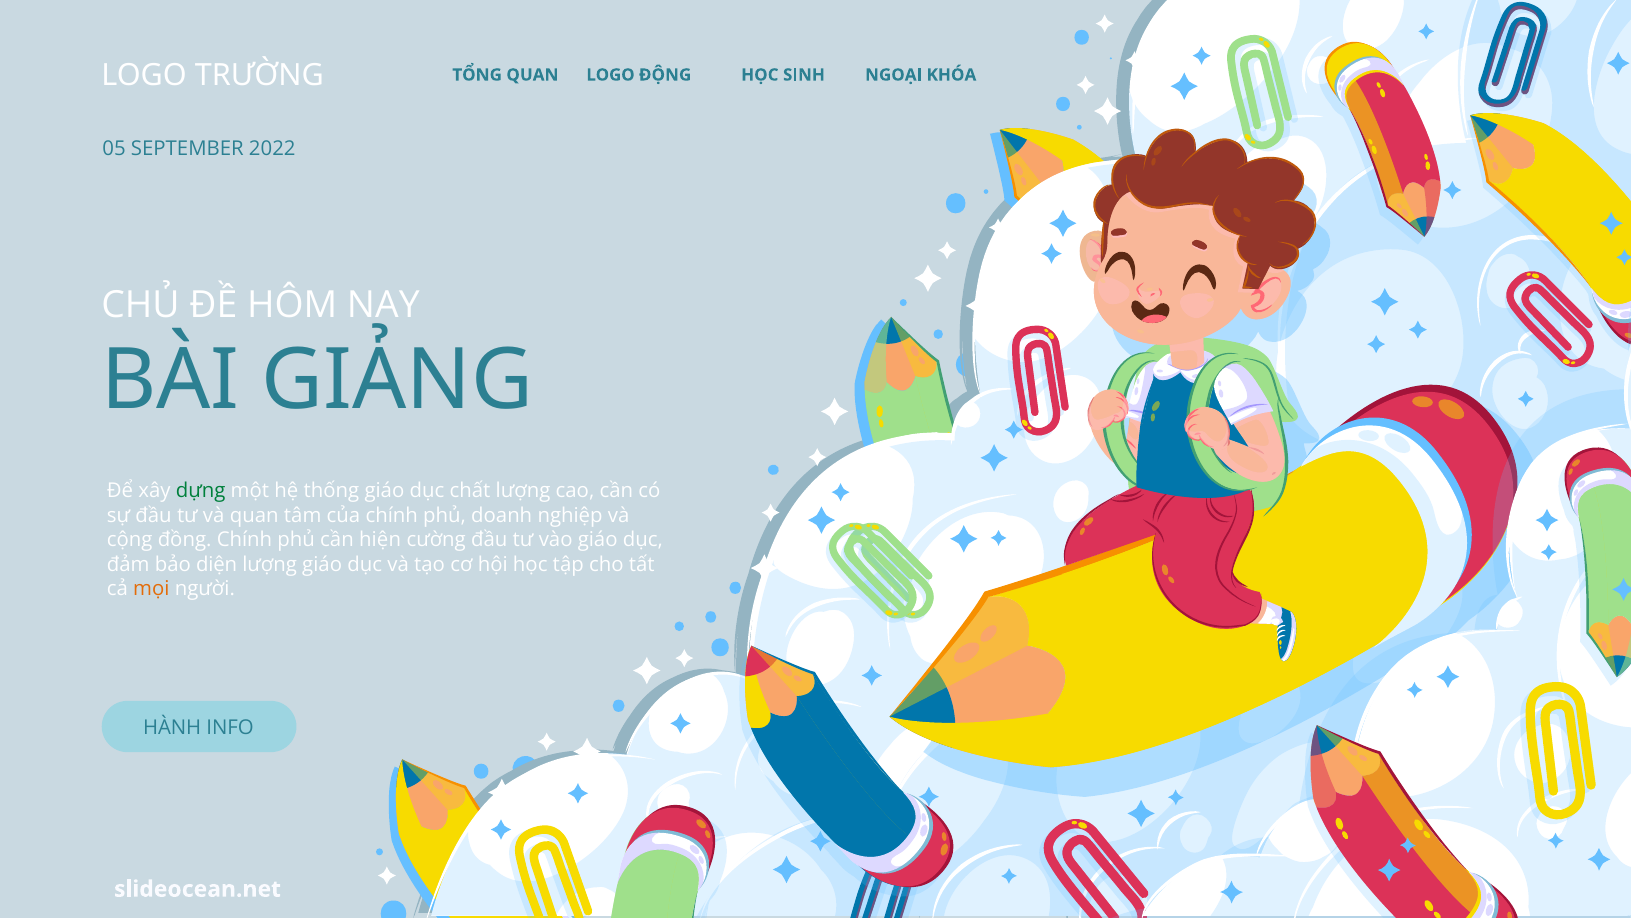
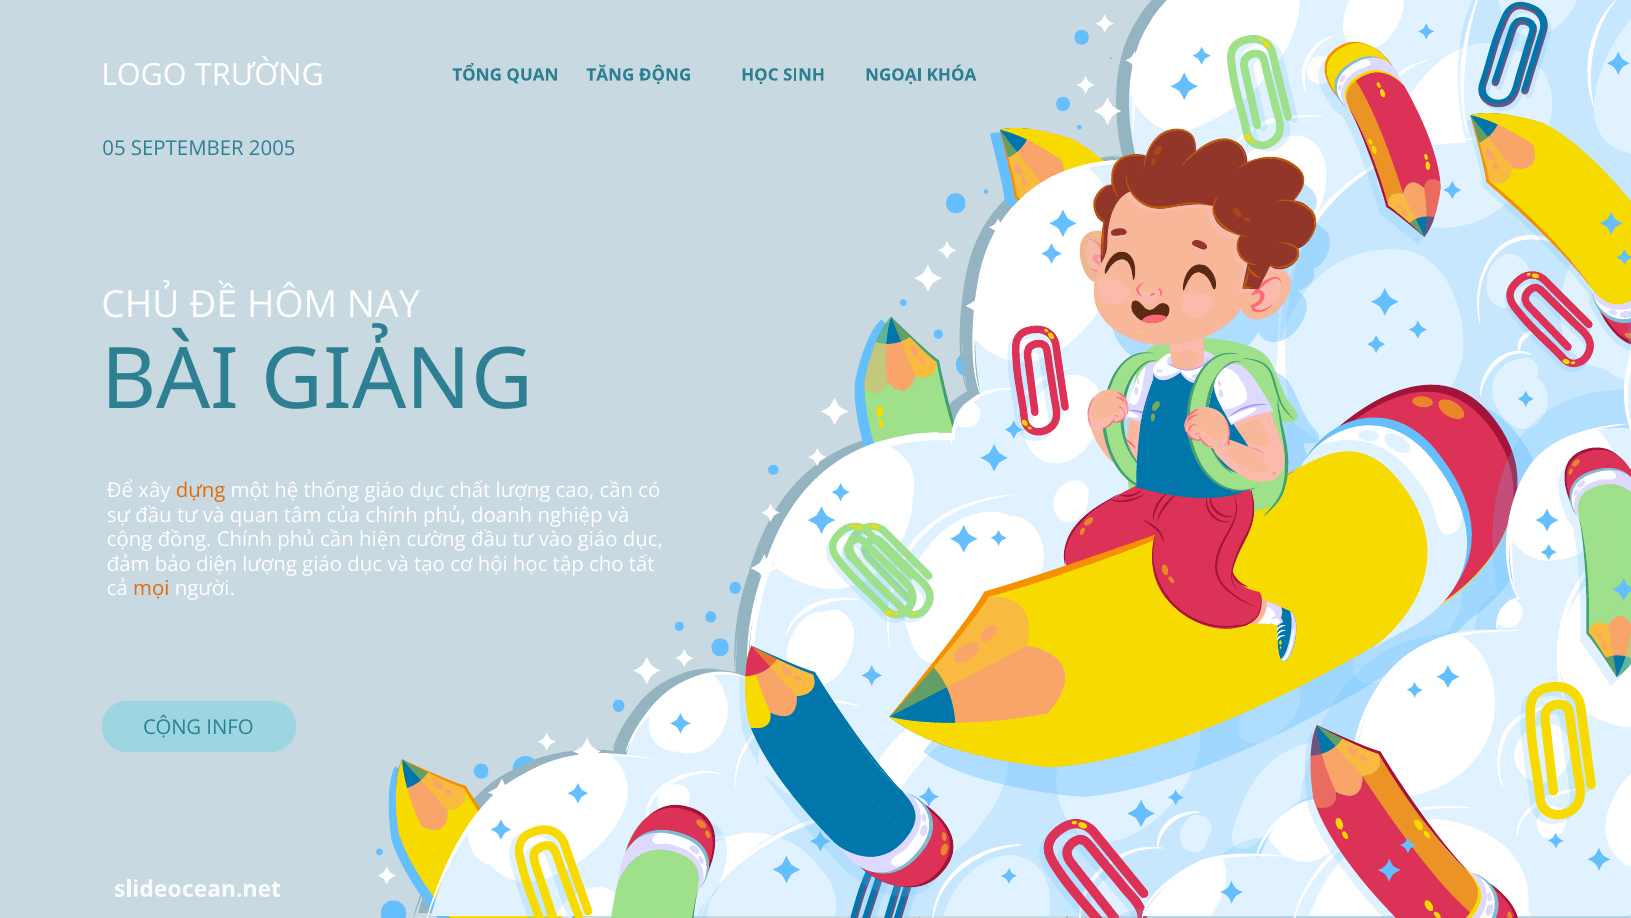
QUAN LOGO: LOGO -> TĂNG (610, 75)
2022: 2022 -> 2005 (272, 149)
dựng colour: green -> orange (201, 491)
HÀNH: HÀNH -> CỘNG (172, 727)
